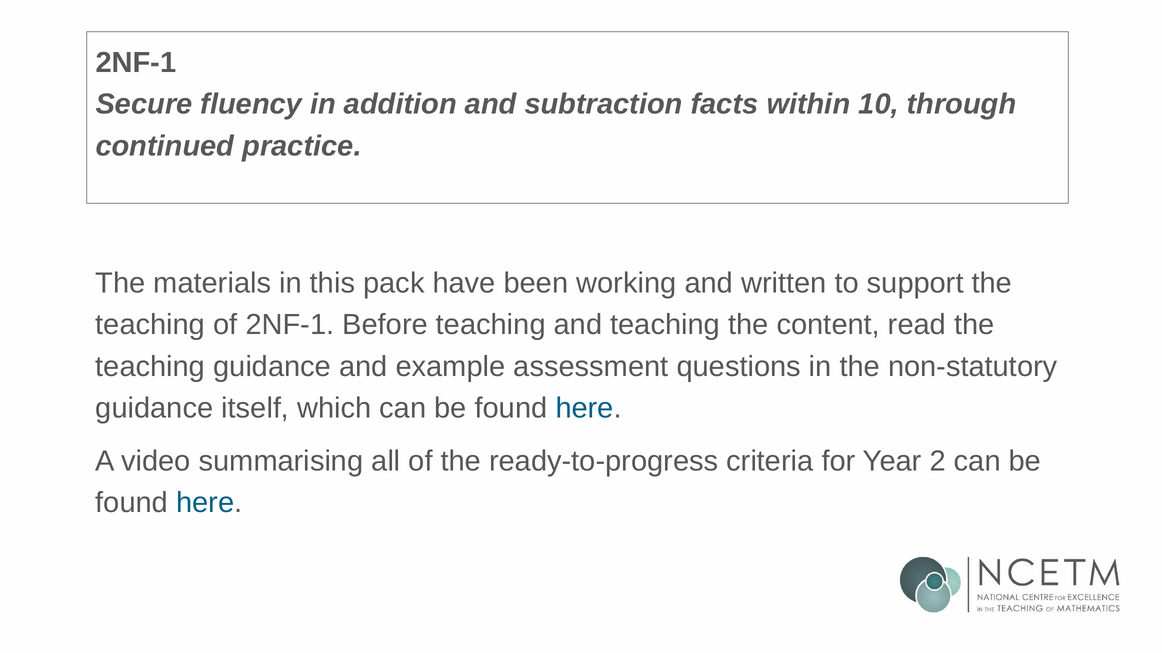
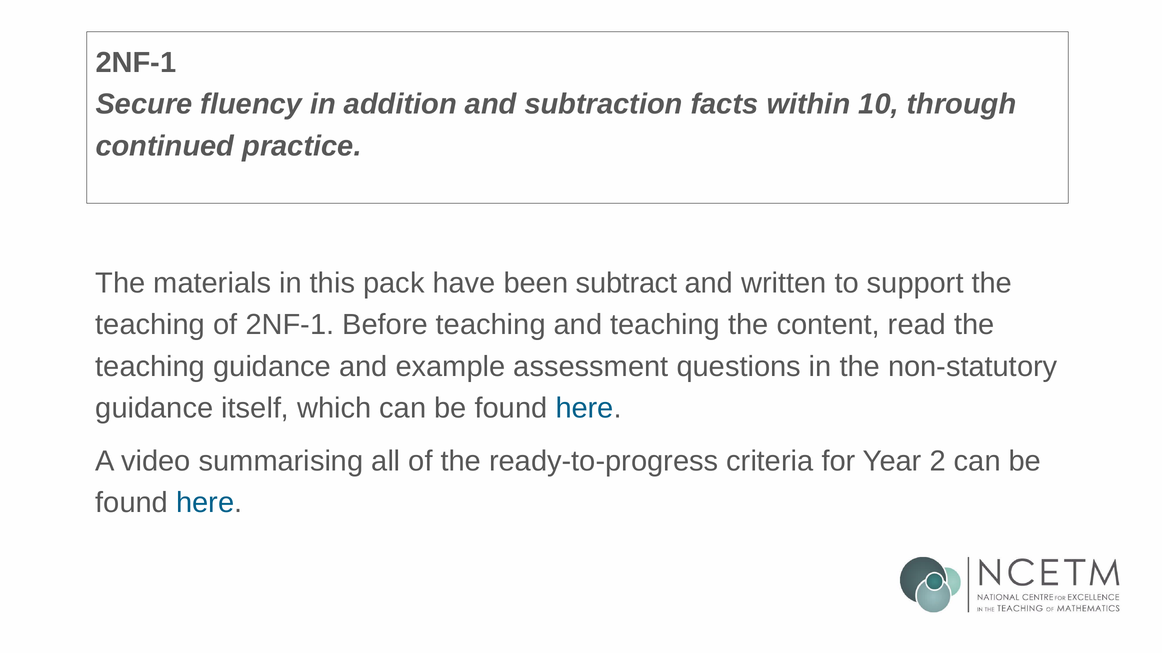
working: working -> subtract (627, 283)
